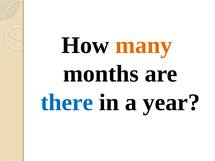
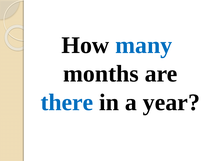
many colour: orange -> blue (144, 45)
